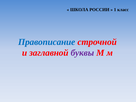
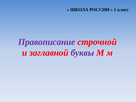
Правописание colour: blue -> purple (47, 42)
